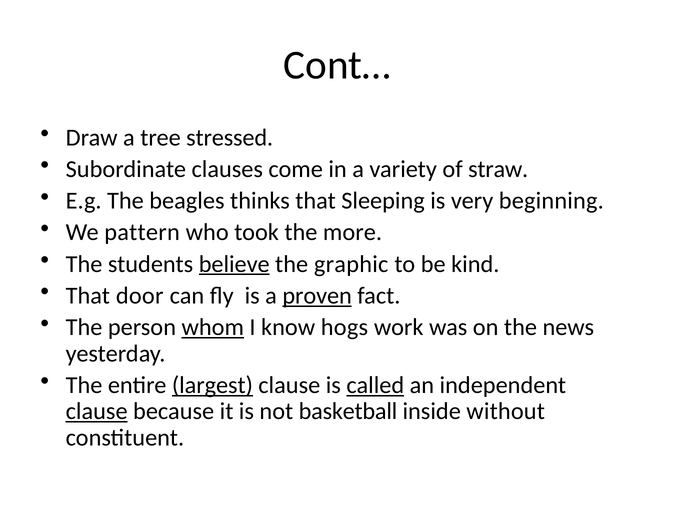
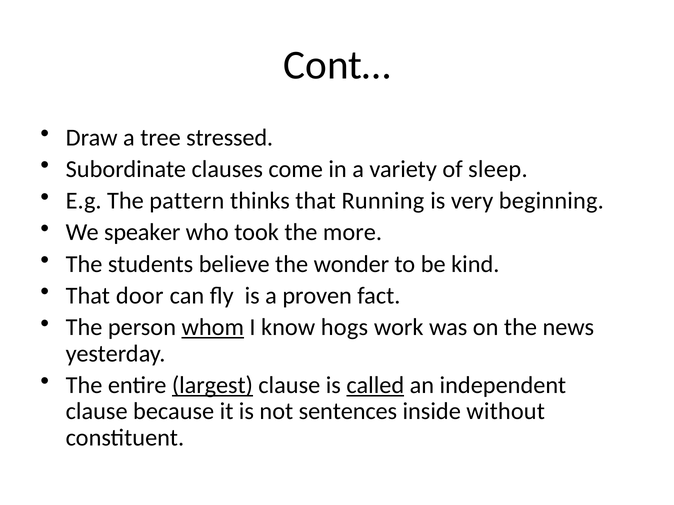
straw: straw -> sleep (498, 169)
beagles: beagles -> pattern (187, 201)
Sleeping: Sleeping -> Running (383, 201)
pattern: pattern -> speaker (142, 233)
believe underline: present -> none (234, 264)
graphic: graphic -> wonder (351, 264)
proven underline: present -> none (317, 296)
clause underline: present -> none (97, 412)
basketball: basketball -> sentences (348, 412)
